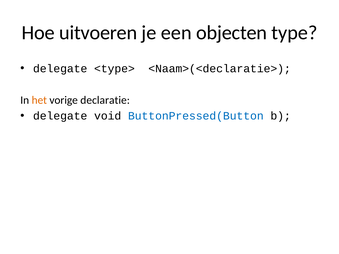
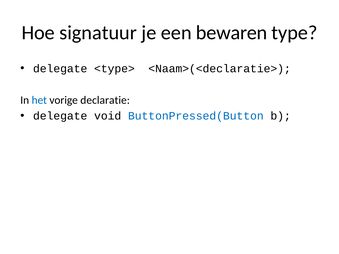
uitvoeren: uitvoeren -> signatuur (98, 33)
objecten: objecten -> bewaren (232, 33)
het colour: orange -> blue (39, 100)
